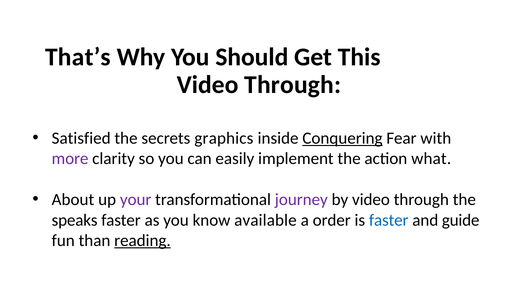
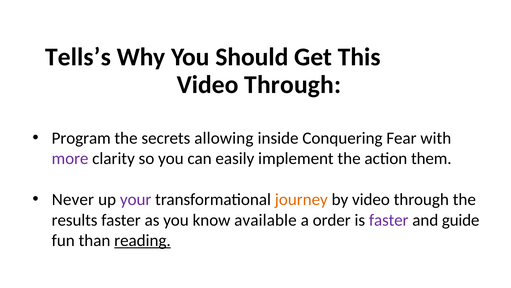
That’s: That’s -> Tells’s (78, 57)
Satisfied: Satisfied -> Program (81, 138)
graphics: graphics -> allowing (224, 138)
Conquering underline: present -> none (342, 138)
what: what -> them (431, 158)
About: About -> Never (73, 199)
journey colour: purple -> orange (301, 199)
speaks: speaks -> results (75, 220)
faster colour: blue -> purple (389, 220)
